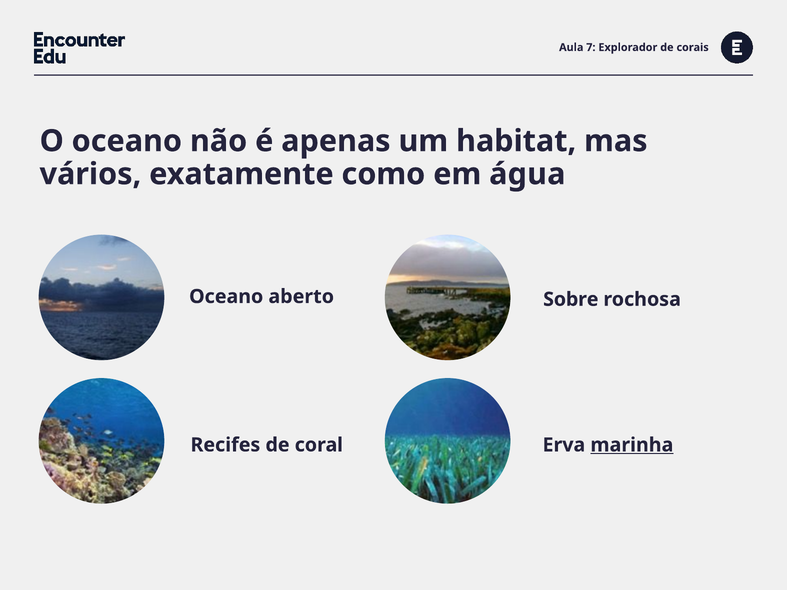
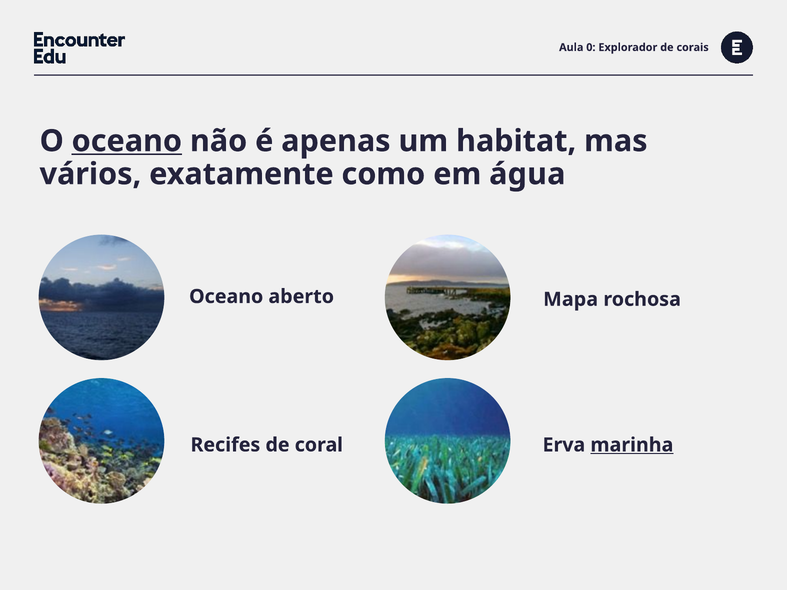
7: 7 -> 0 (591, 47)
oceano underline: none -> present (127, 141)
Sobre: Sobre -> Mapa (571, 299)
